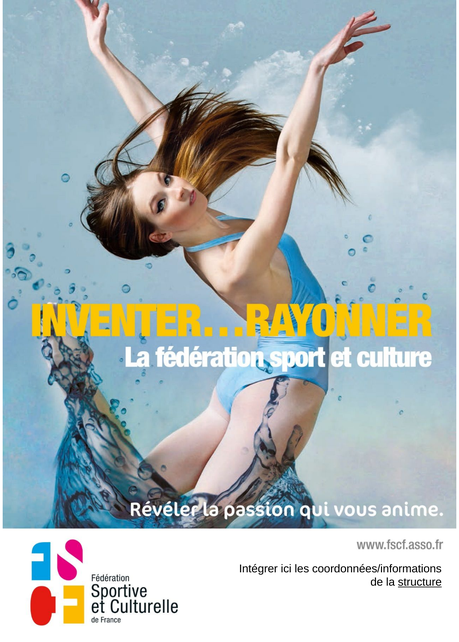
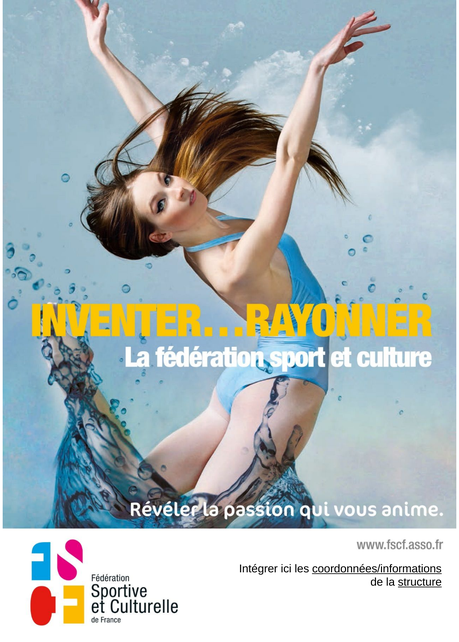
coordonnées/informations underline: none -> present (377, 569)
